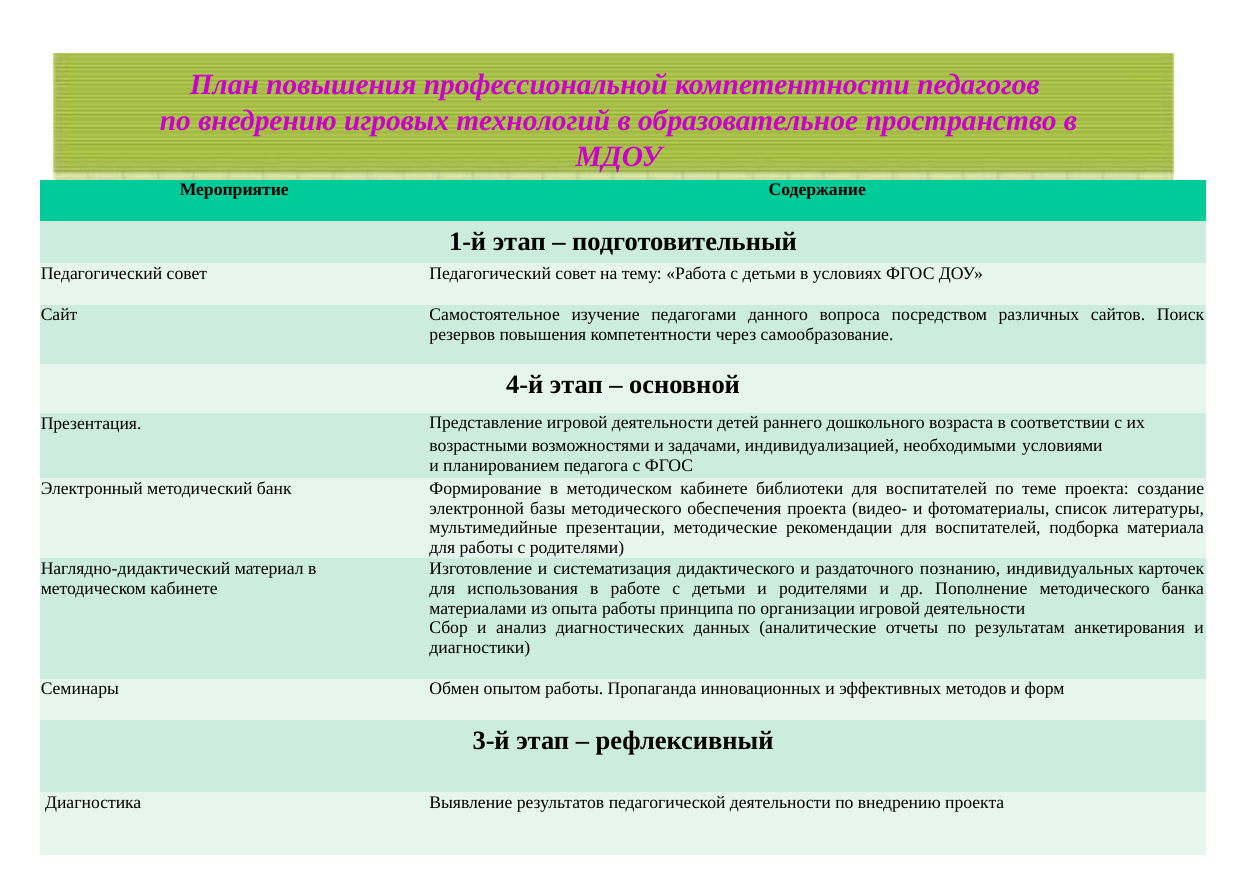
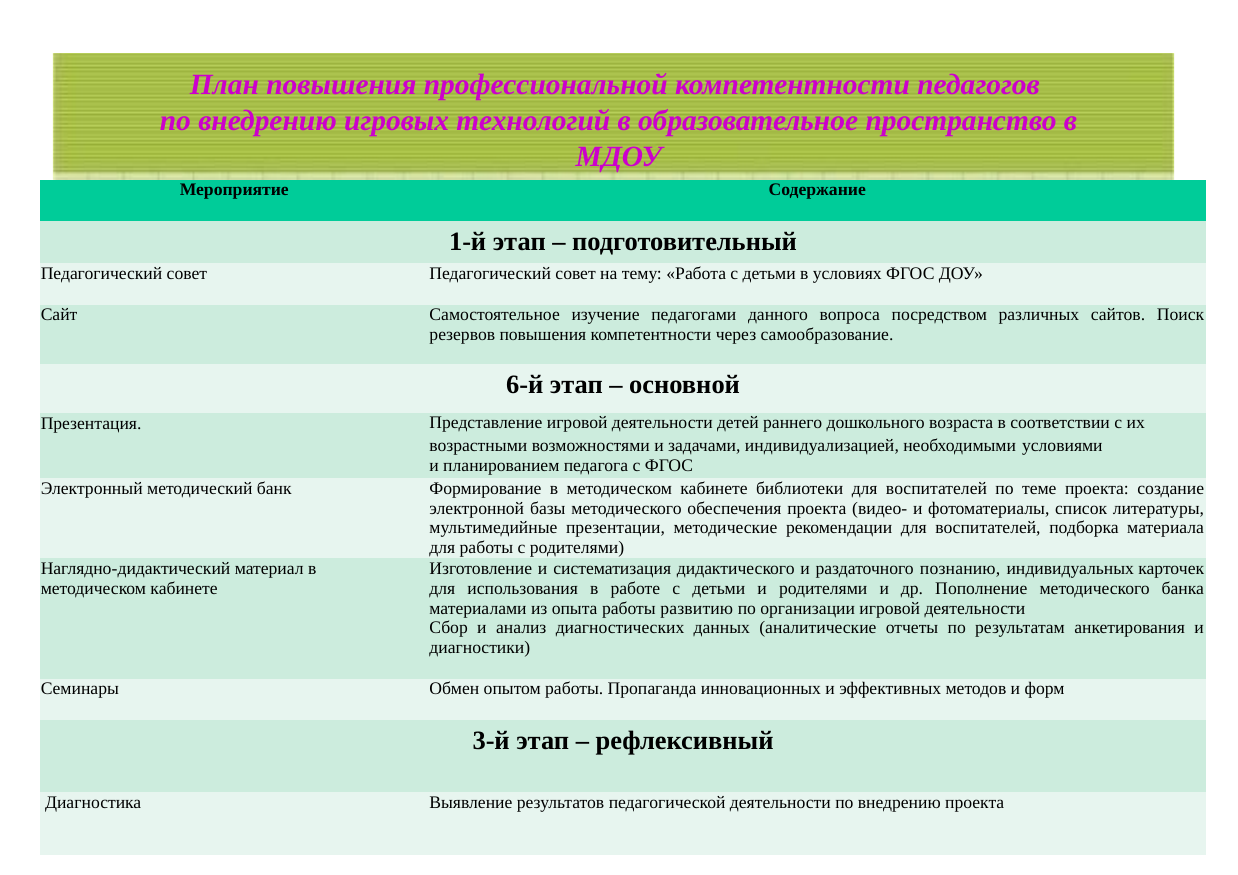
4-й: 4-й -> 6-й (525, 385)
принципа: принципа -> развитию (697, 609)
